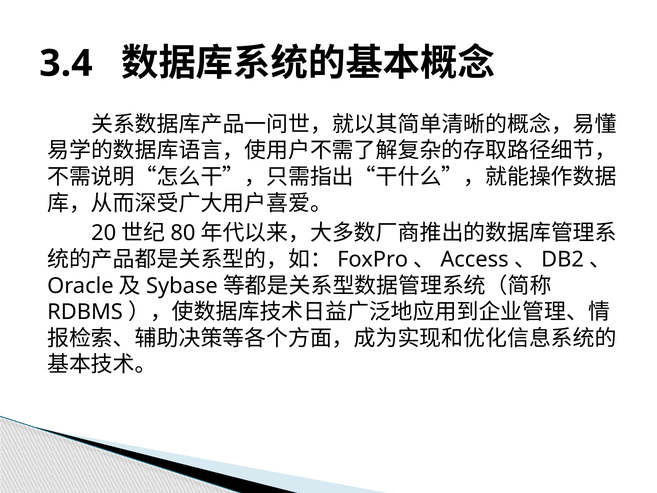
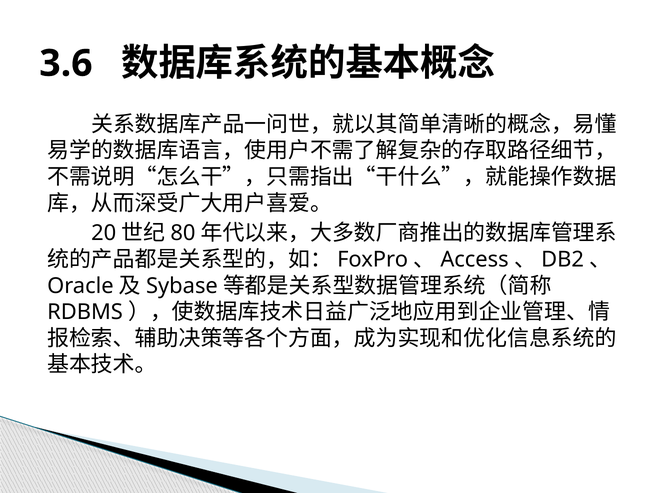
3.4: 3.4 -> 3.6 (66, 63)
